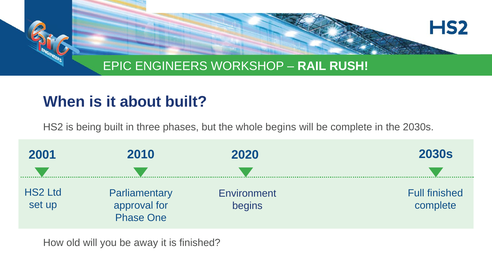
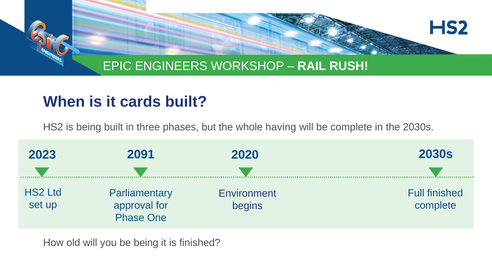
about: about -> cards (140, 102)
whole begins: begins -> having (281, 127)
2010: 2010 -> 2091 (141, 154)
2001: 2001 -> 2023 (42, 154)
be away: away -> being (146, 243)
